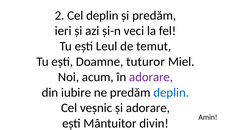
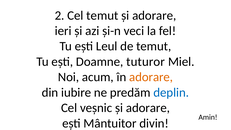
Cel deplin: deplin -> temut (102, 15)
predăm: predăm -> adorare (154, 15)
adorare colour: purple -> orange (151, 77)
